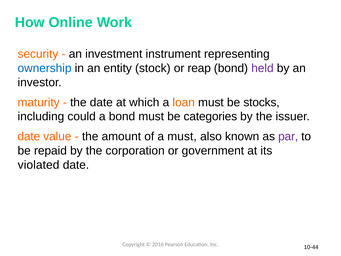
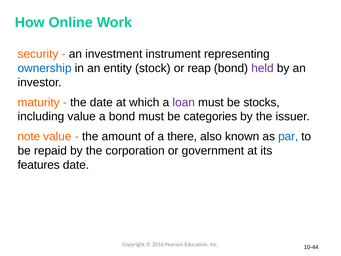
loan colour: orange -> purple (184, 102)
including could: could -> value (82, 116)
date: date -> note (29, 136)
a must: must -> there (182, 136)
par colour: purple -> blue (288, 136)
violated: violated -> features (39, 165)
